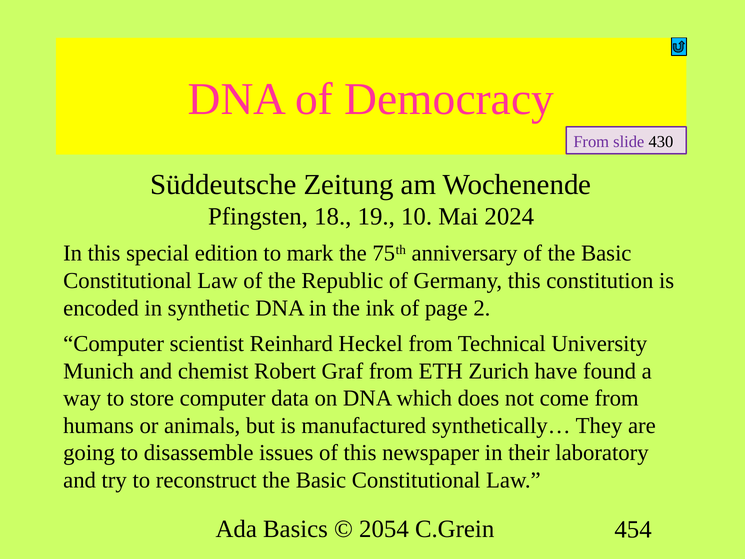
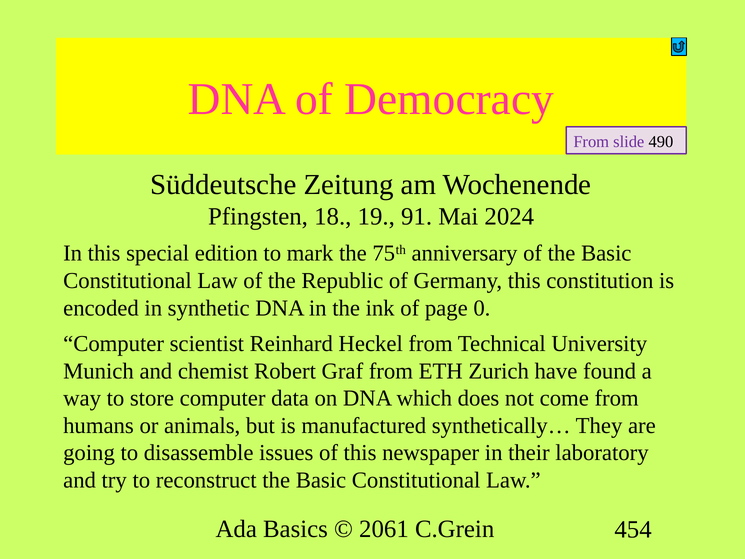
430: 430 -> 490 (661, 141)
10: 10 -> 91 (417, 217)
2: 2 -> 0 (482, 308)
2054: 2054 -> 2061 (384, 529)
